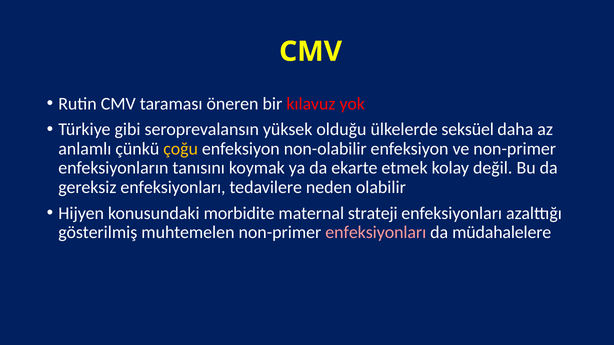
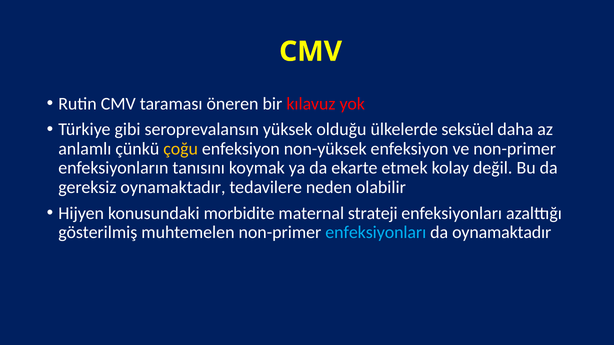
non-olabilir: non-olabilir -> non-yüksek (325, 149)
gereksiz enfeksiyonları: enfeksiyonları -> oynamaktadır (173, 188)
enfeksiyonları colour: pink -> light blue (376, 233)
da müdahalelere: müdahalelere -> oynamaktadır (502, 233)
